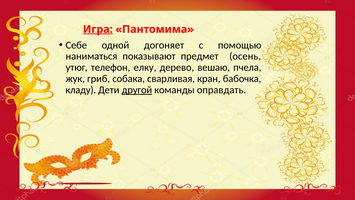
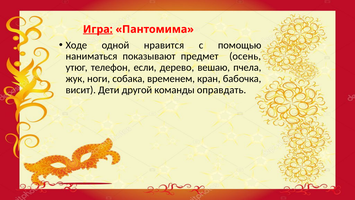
Себе: Себе -> Ходе (76, 45)
догоняет: догоняет -> нравится (164, 45)
елку: елку -> если (145, 67)
гриб: гриб -> ноги (99, 79)
сварливая: сварливая -> временем (171, 79)
кладу: кладу -> висит (81, 90)
другой underline: present -> none (137, 90)
